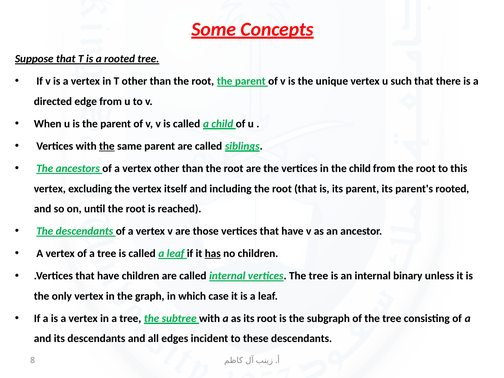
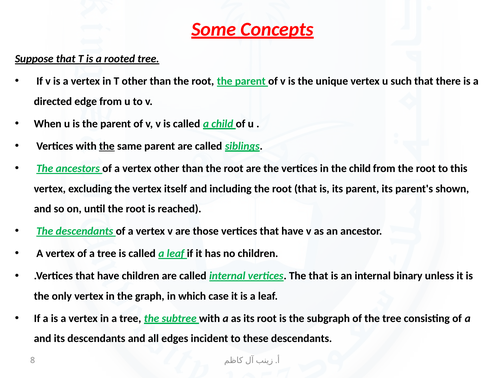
parent's rooted: rooted -> shown (452, 189)
has underline: present -> none (213, 254)
vertices The tree: tree -> that (318, 276)
